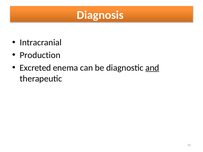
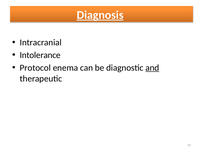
Diagnosis underline: none -> present (100, 15)
Production: Production -> Intolerance (40, 55)
Excreted: Excreted -> Protocol (35, 68)
